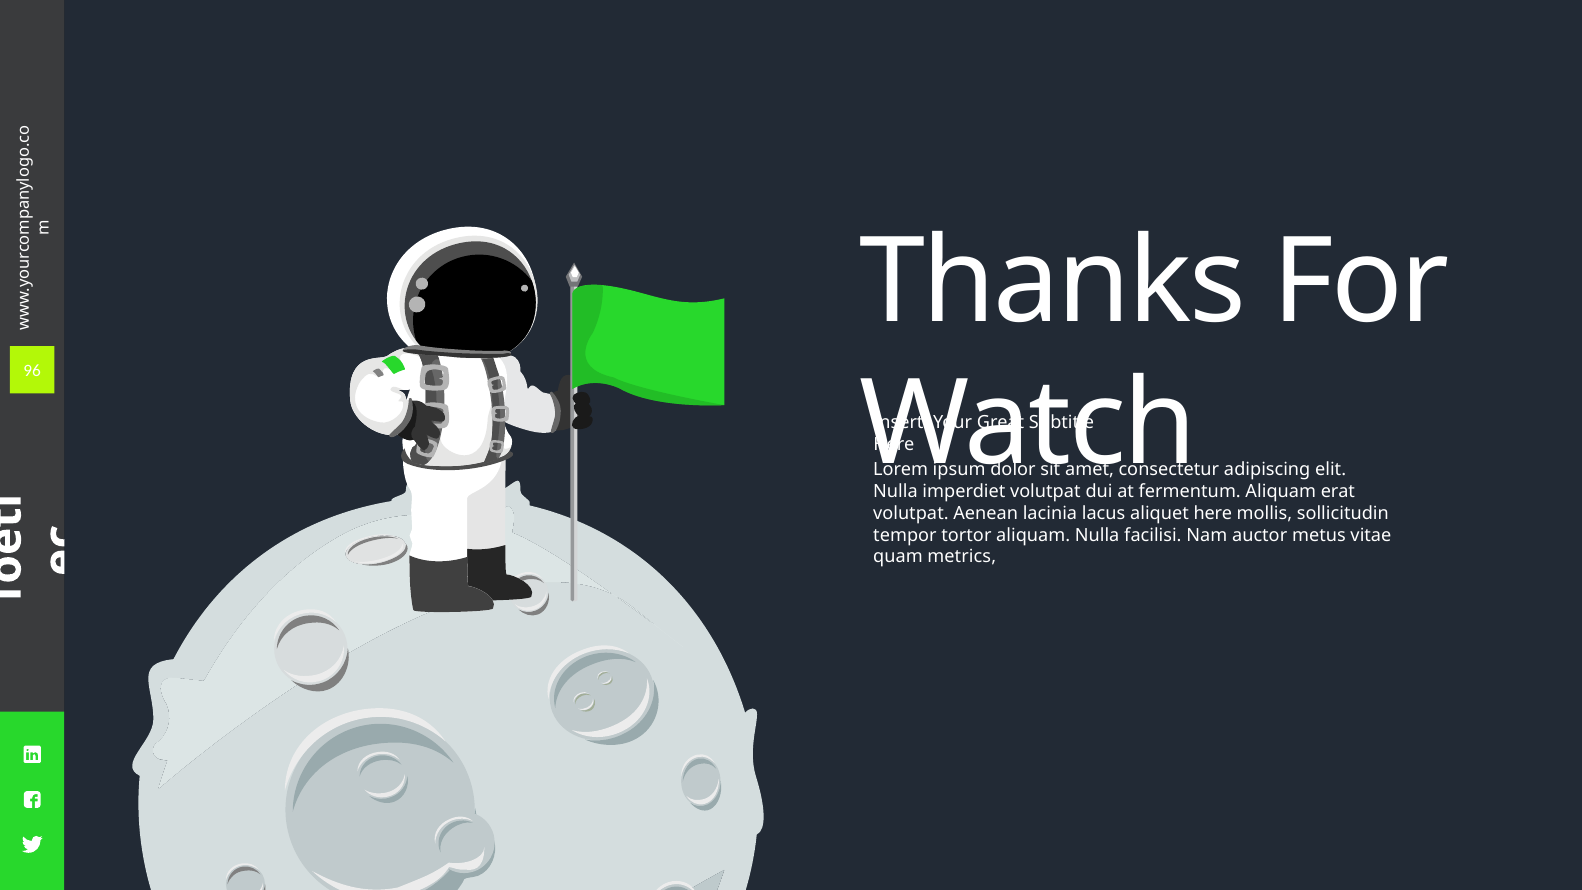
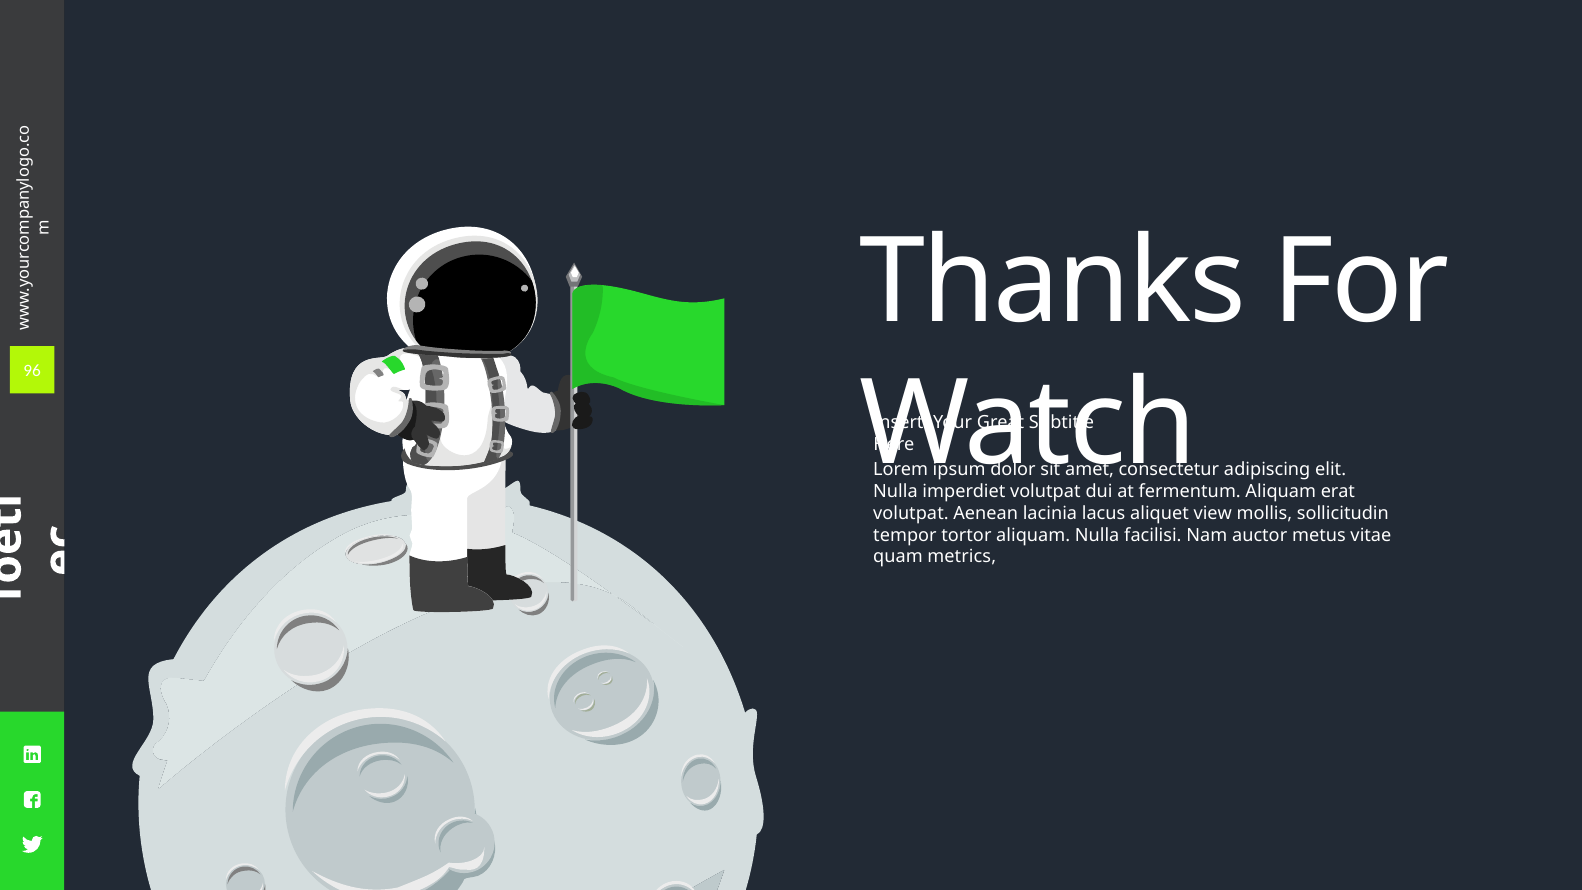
aliquet here: here -> view (1213, 513)
